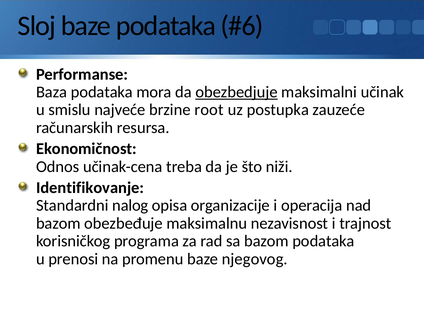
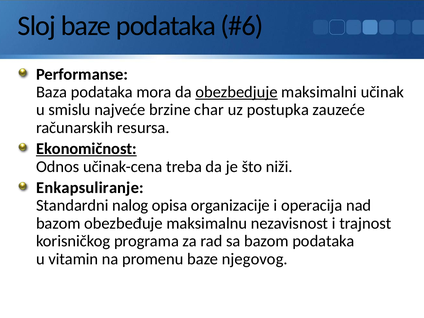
root: root -> char (209, 110)
Ekonomičnost underline: none -> present (86, 149)
Identifikovanje: Identifikovanje -> Enkapsuliranje (90, 188)
prenosi: prenosi -> vitamin (73, 259)
